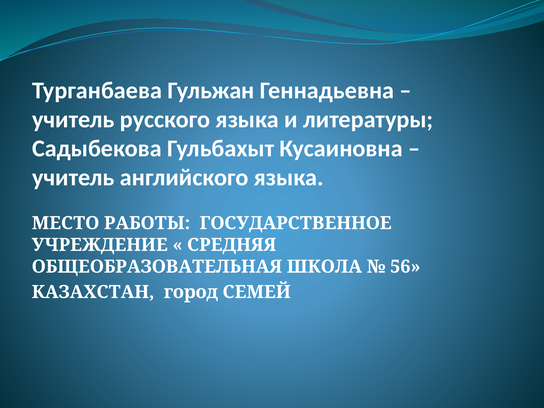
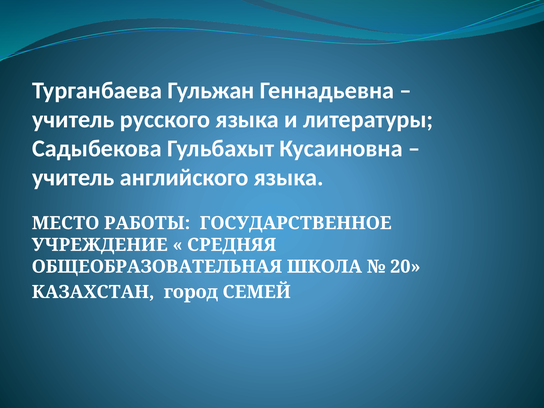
56: 56 -> 20 (405, 267)
